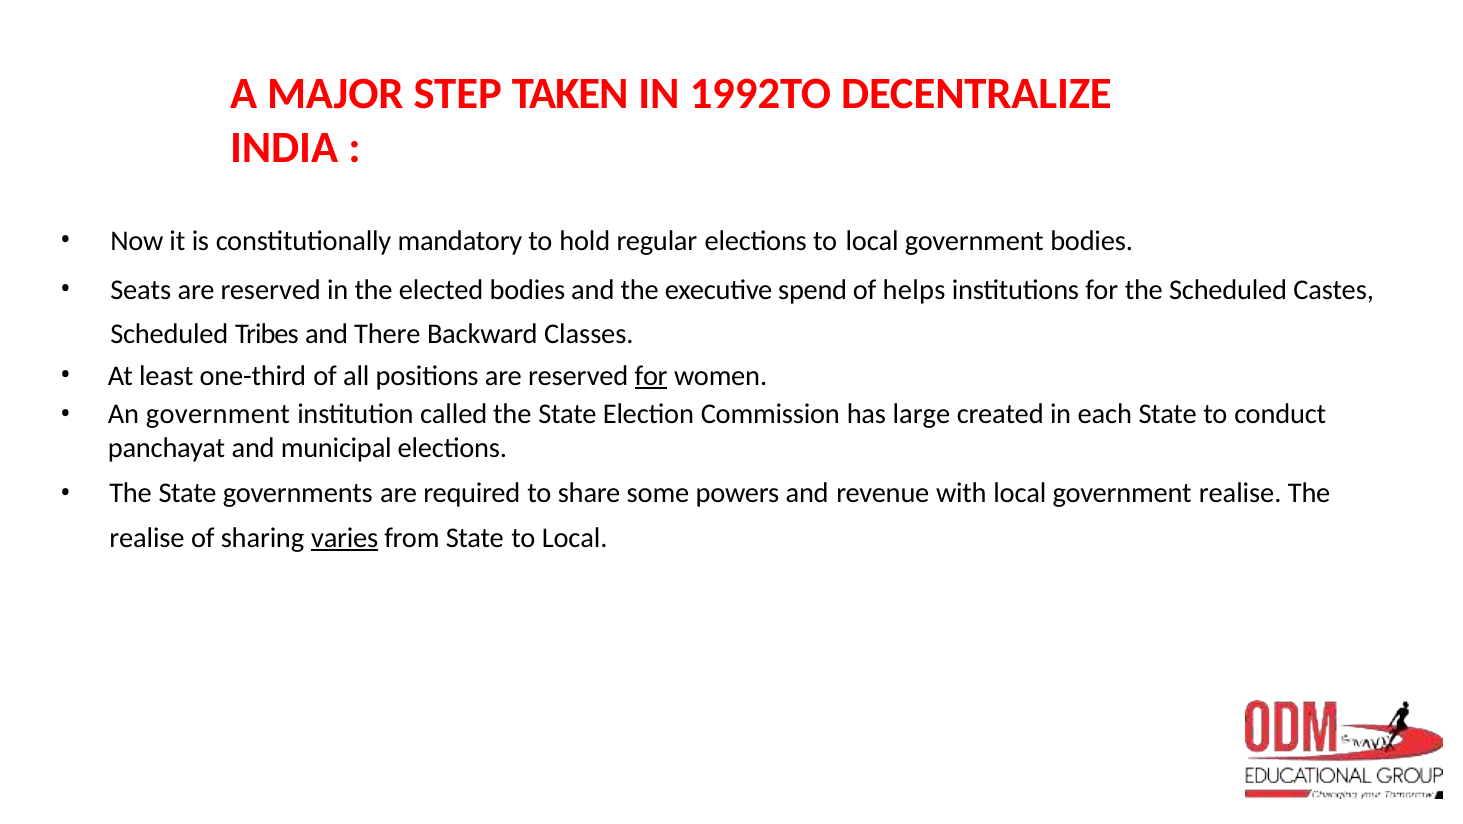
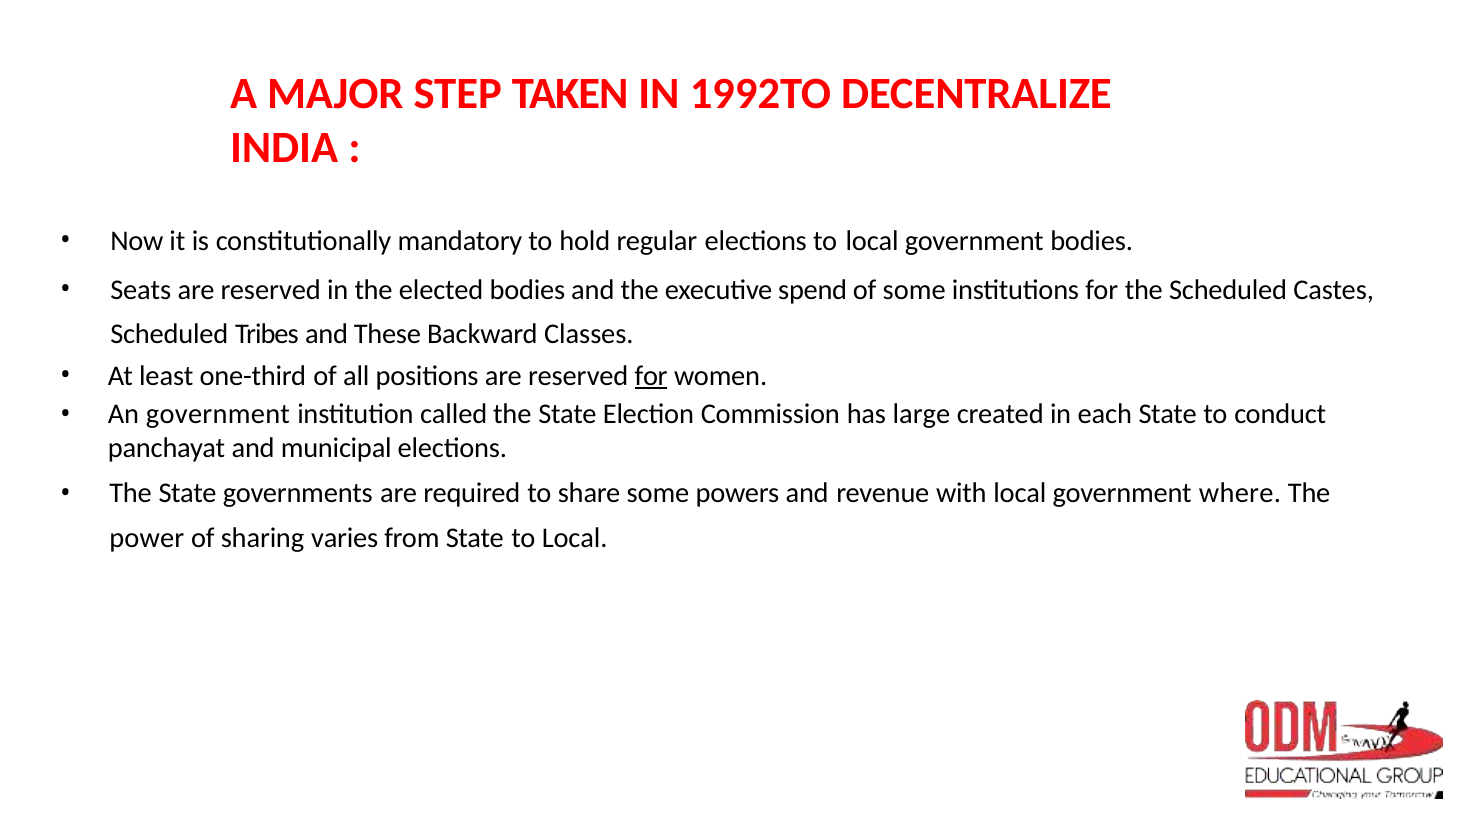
of helps: helps -> some (914, 290)
There: There -> These (387, 334)
government realise: realise -> where (1240, 493)
realise: realise -> power (147, 538)
varies underline: present -> none (345, 538)
